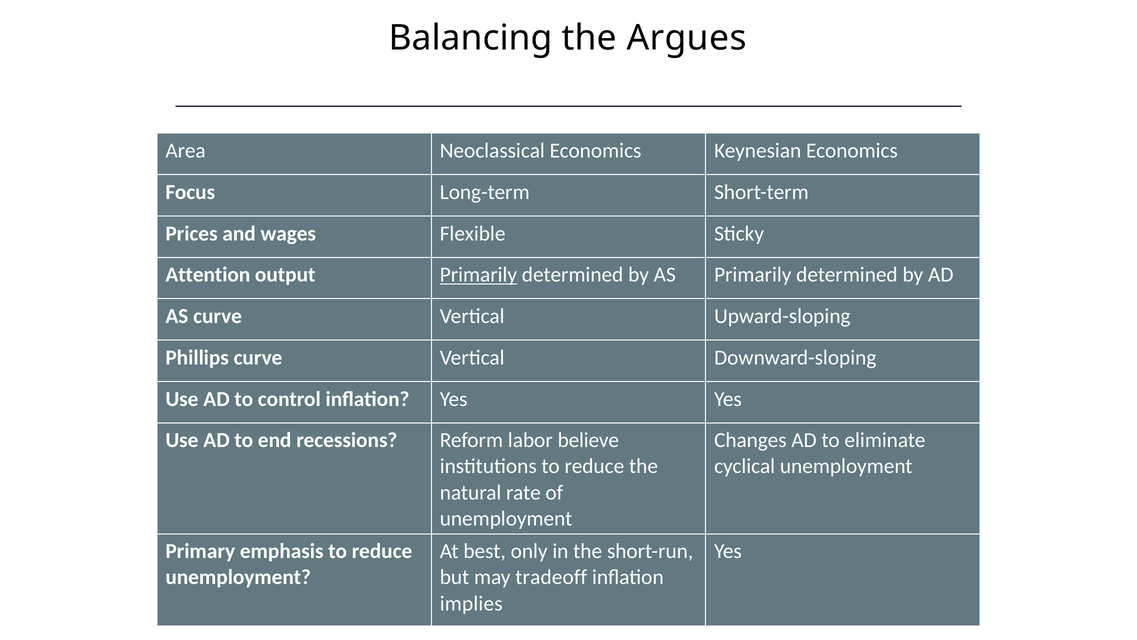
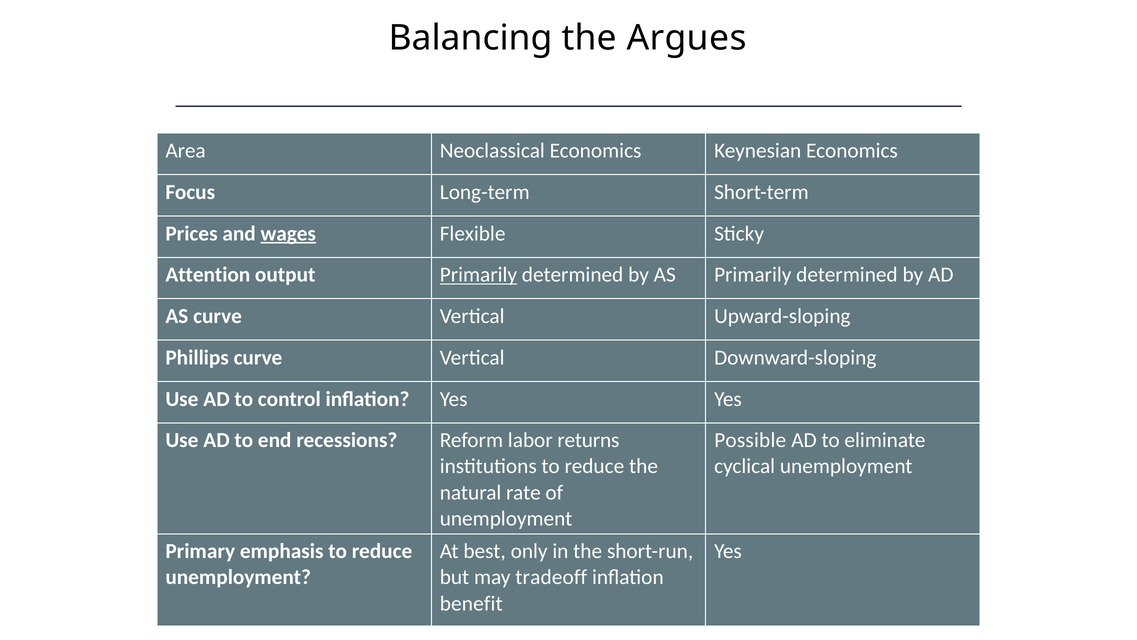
wages underline: none -> present (288, 233)
believe: believe -> returns (588, 440)
Changes: Changes -> Possible (750, 440)
implies: implies -> benefit (471, 603)
